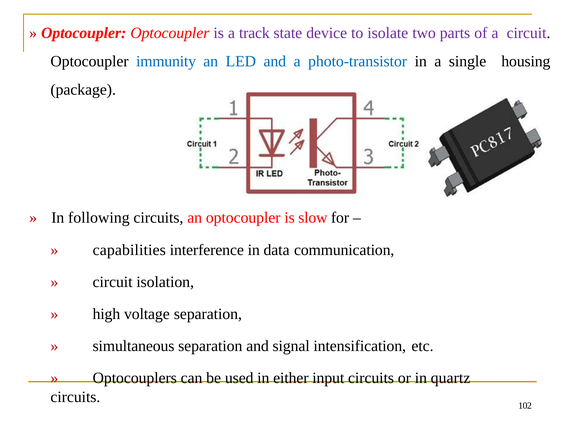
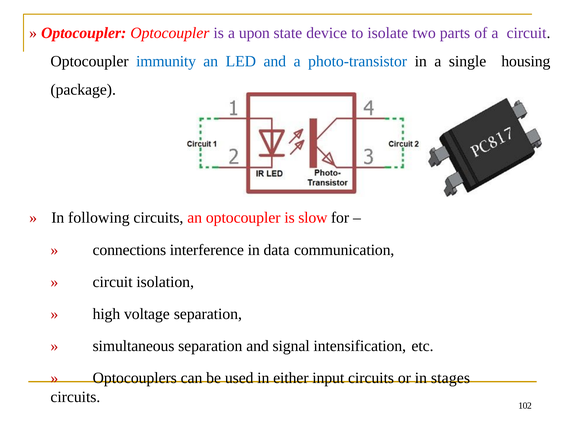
track: track -> upon (254, 33)
capabilities: capabilities -> connections (129, 250)
quartz: quartz -> stages (451, 378)
